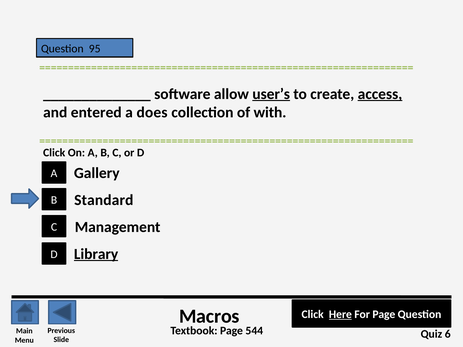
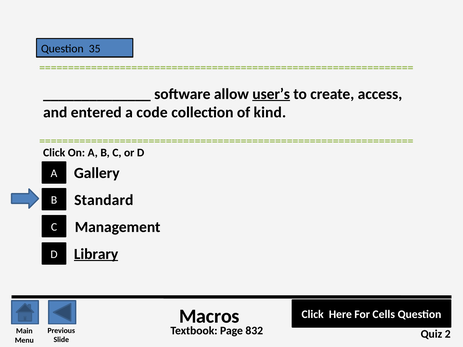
95: 95 -> 35 (95, 49)
access underline: present -> none (380, 94)
does: does -> code (152, 113)
with: with -> kind (270, 113)
Here underline: present -> none (340, 314)
For Page: Page -> Cells (384, 314)
544: 544 -> 832 (254, 331)
6: 6 -> 2 (448, 334)
